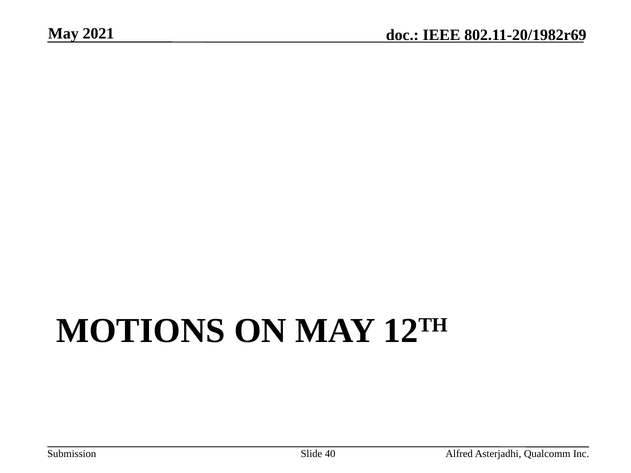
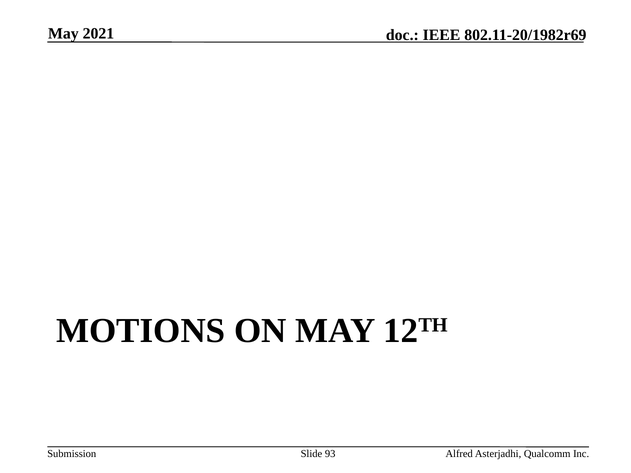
40: 40 -> 93 (330, 454)
